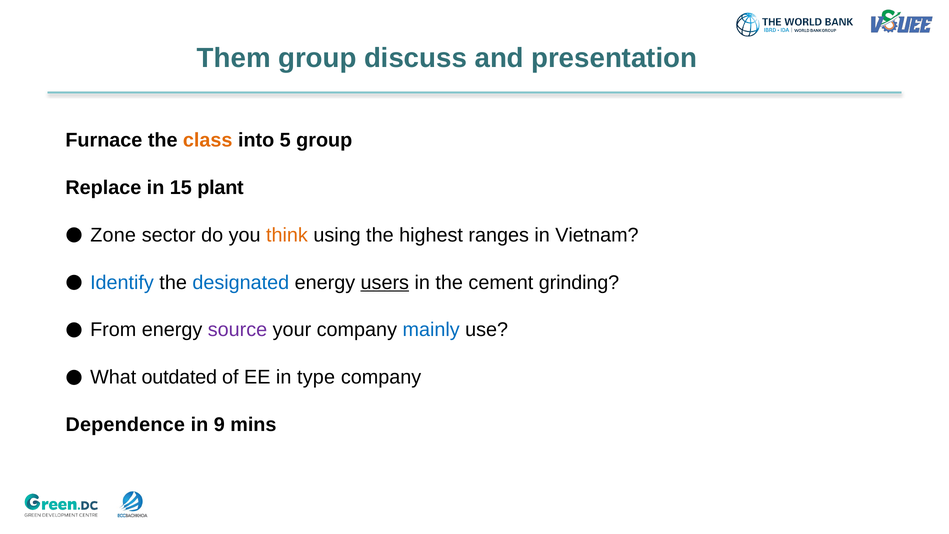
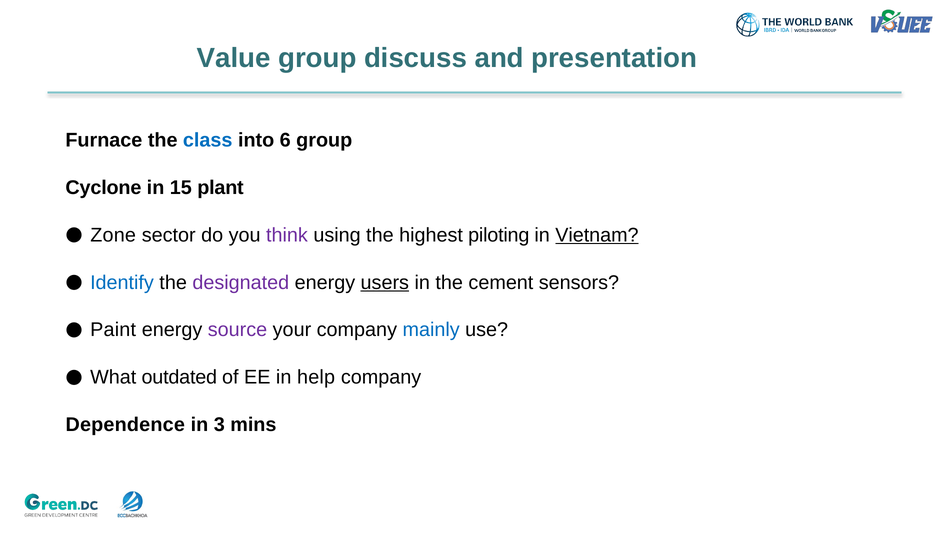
Them: Them -> Value (234, 58)
class colour: orange -> blue (208, 140)
5: 5 -> 6 (285, 140)
Replace: Replace -> Cyclone (103, 187)
think colour: orange -> purple (287, 235)
ranges: ranges -> piloting (499, 235)
Vietnam underline: none -> present (597, 235)
designated colour: blue -> purple (241, 282)
grinding: grinding -> sensors (579, 282)
From: From -> Paint (113, 330)
type: type -> help (316, 377)
9: 9 -> 3 (219, 425)
